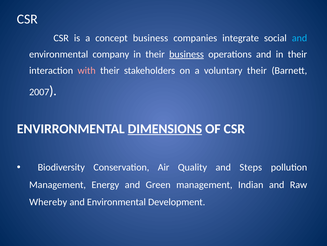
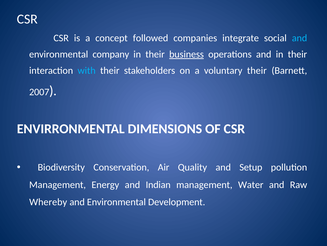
concept business: business -> followed (151, 38)
with colour: pink -> light blue (87, 70)
DIMENSIONS underline: present -> none (165, 128)
Steps: Steps -> Setup (251, 167)
Green: Green -> Indian (158, 184)
Indian: Indian -> Water (251, 184)
